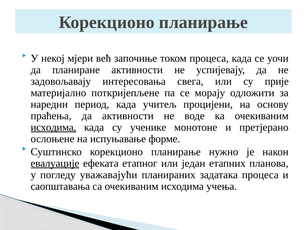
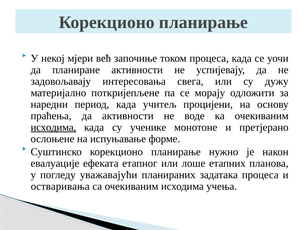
прије: прије -> дужу (277, 81)
евалуације underline: present -> none (55, 163)
један: један -> лоше (194, 163)
саопштавања: саопштавања -> остваривања (60, 186)
